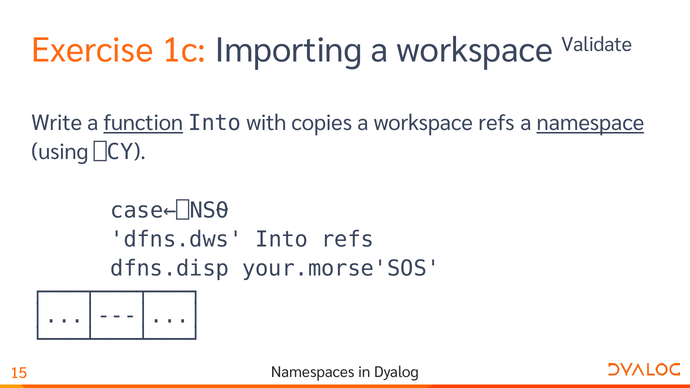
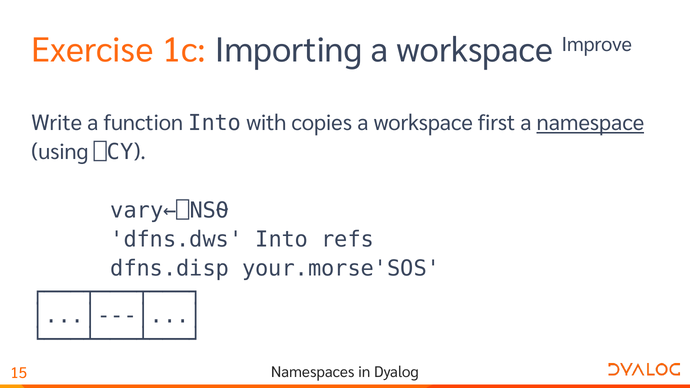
Validate: Validate -> Improve (597, 45)
function underline: present -> none (143, 123)
workspace refs: refs -> first (497, 123)
case←⎕NS⍬: case←⎕NS⍬ -> vary←⎕NS⍬ (170, 210)
